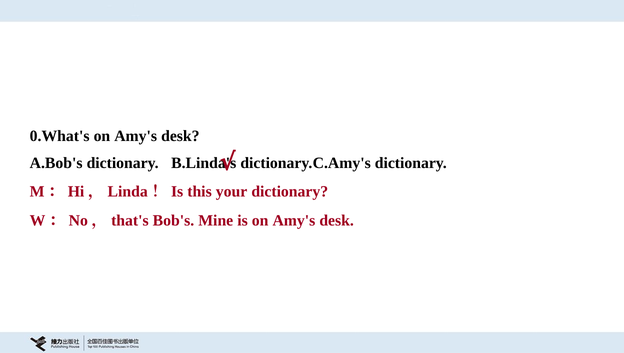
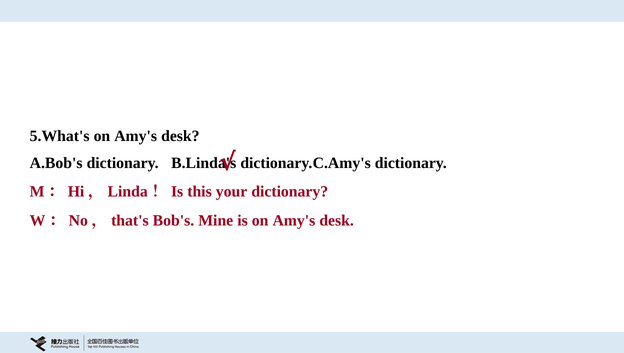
0.What's: 0.What's -> 5.What's (60, 136)
